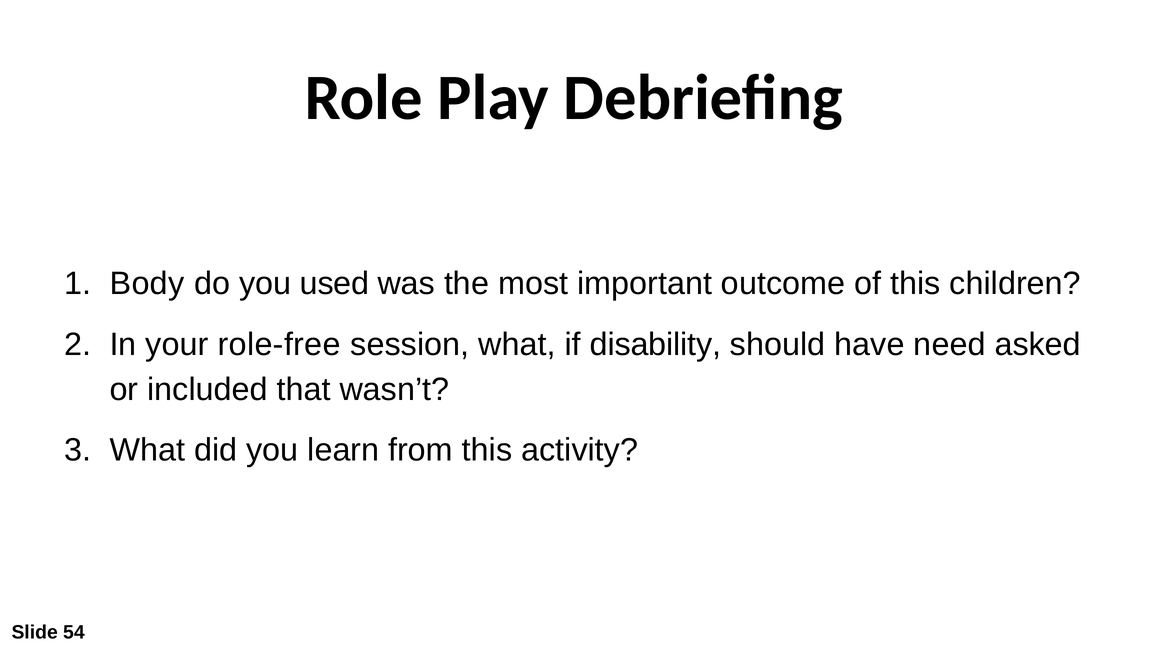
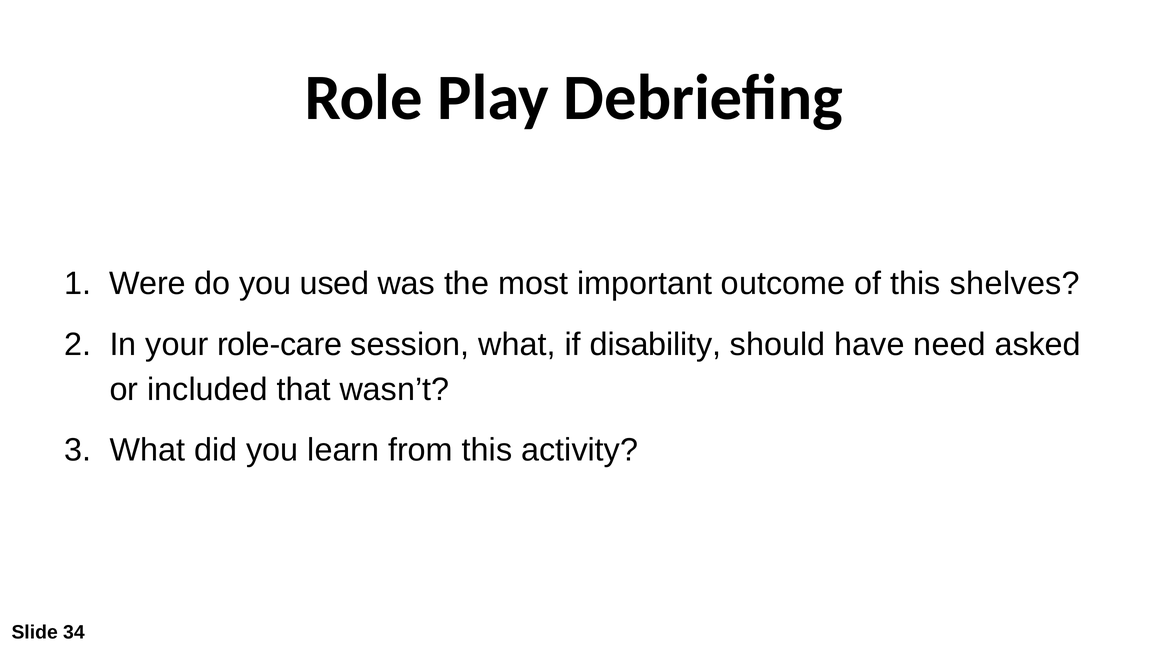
Body: Body -> Were (147, 284)
children: children -> shelves (1015, 284)
role-free: role-free -> role-care (280, 345)
54: 54 -> 34 (74, 632)
